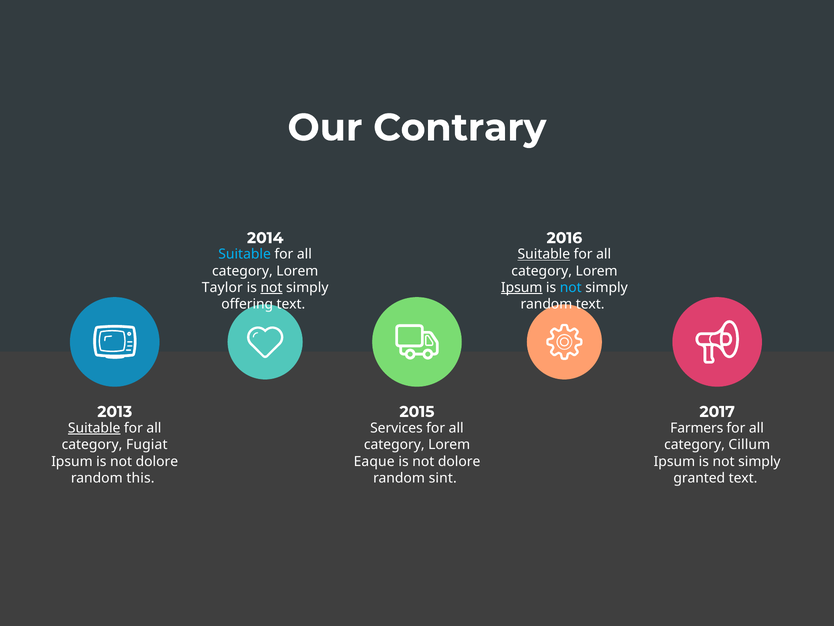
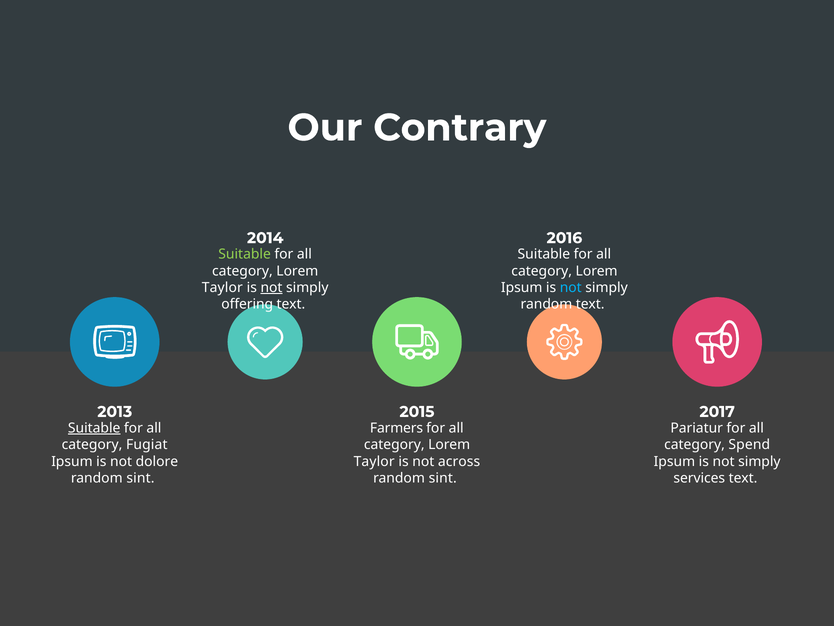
Suitable colour: light blue -> light green (245, 254)
Suitable underline: present -> none (544, 254)
Ipsum underline: present -> none (522, 287)
Services: Services -> Farmers (396, 428)
Farmers: Farmers -> Pariatur (697, 428)
Cillum: Cillum -> Spend (749, 444)
Eaque: Eaque -> Taylor (374, 461)
dolore: dolore -> across (459, 461)
this: this -> sint (140, 478)
granted: granted -> services (699, 478)
